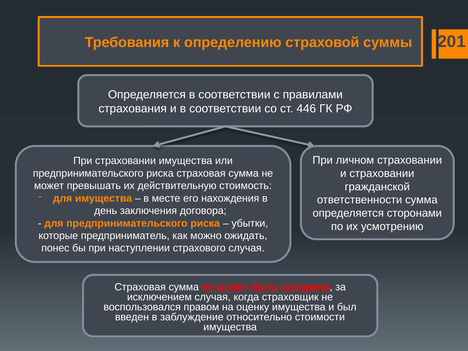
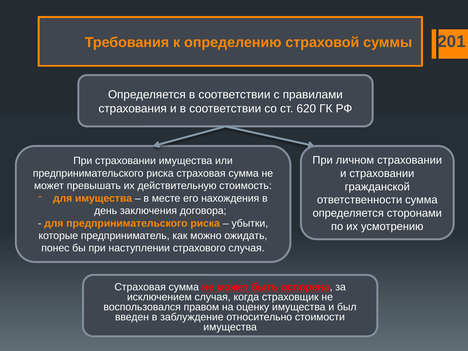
446: 446 -> 620 (306, 109)
